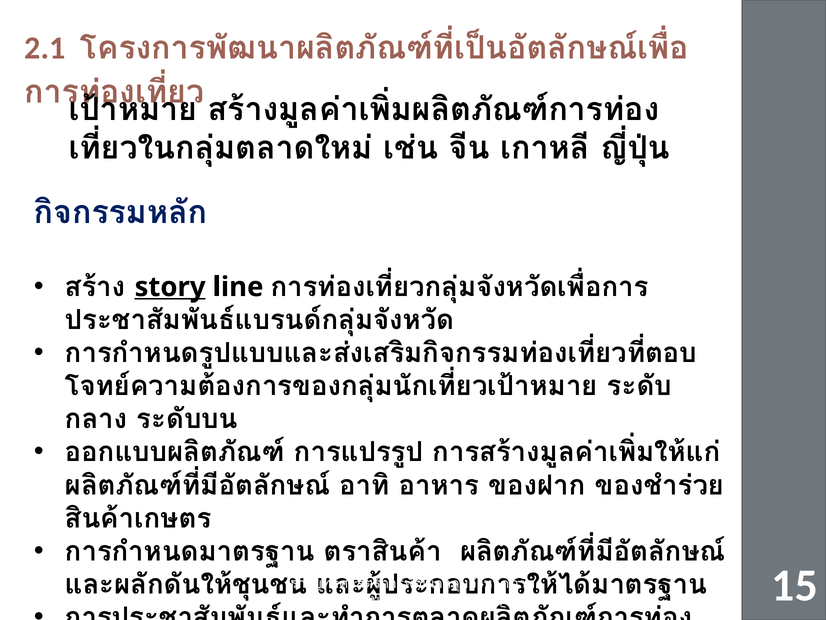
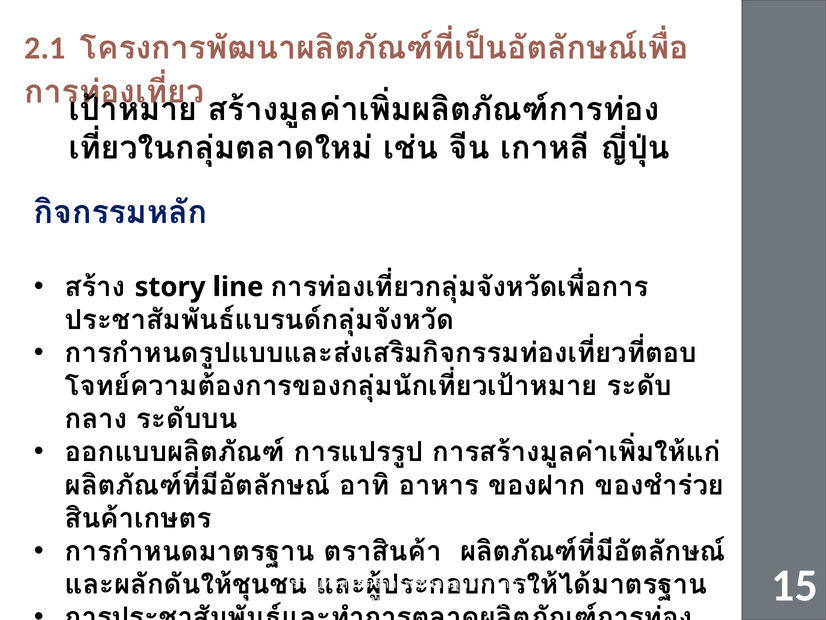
story underline: present -> none (170, 287)
